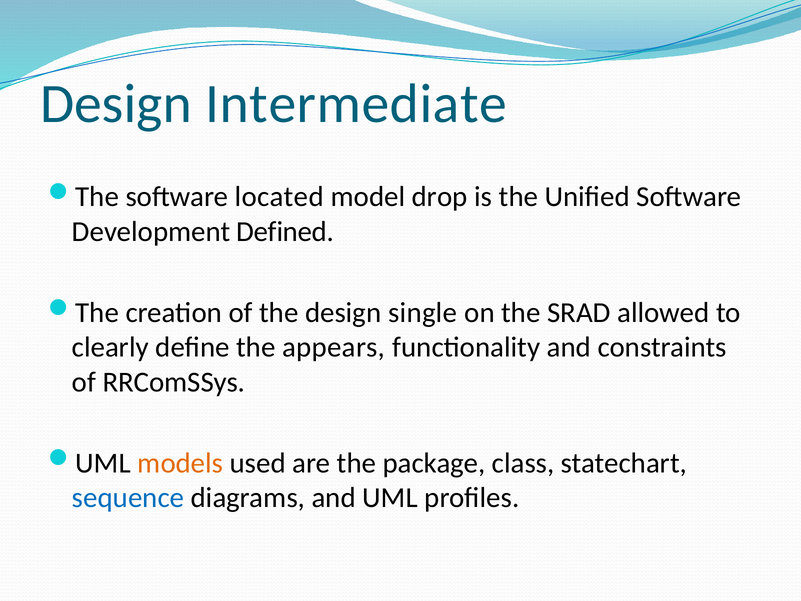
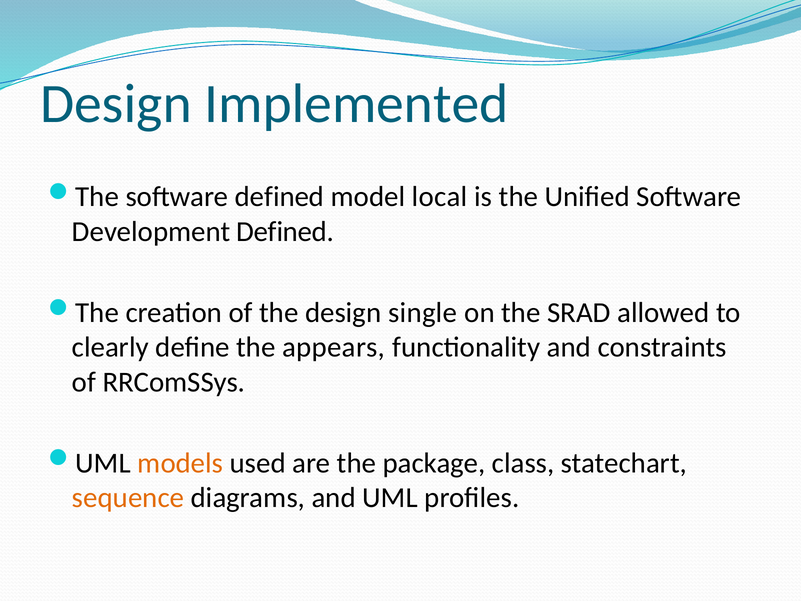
Intermediate: Intermediate -> Implemented (356, 104)
software located: located -> defined (279, 197)
drop: drop -> local (440, 197)
sequence colour: blue -> orange (128, 497)
